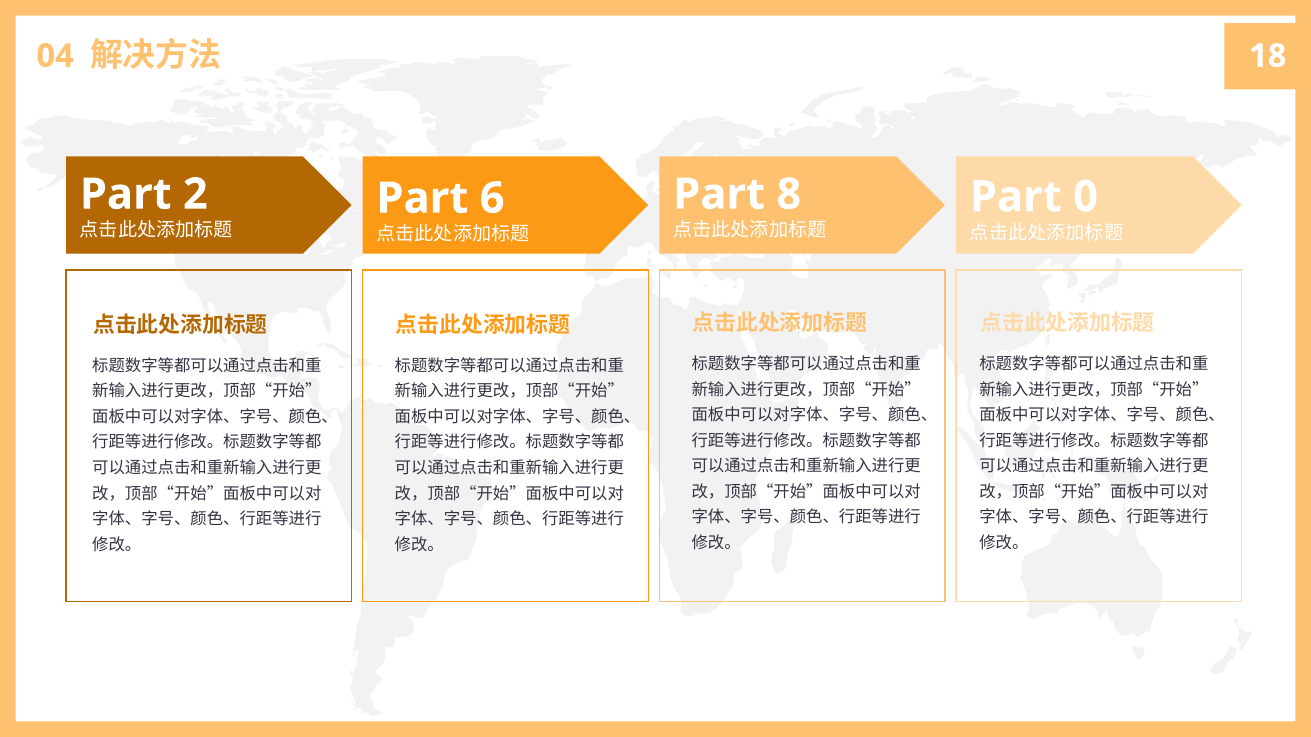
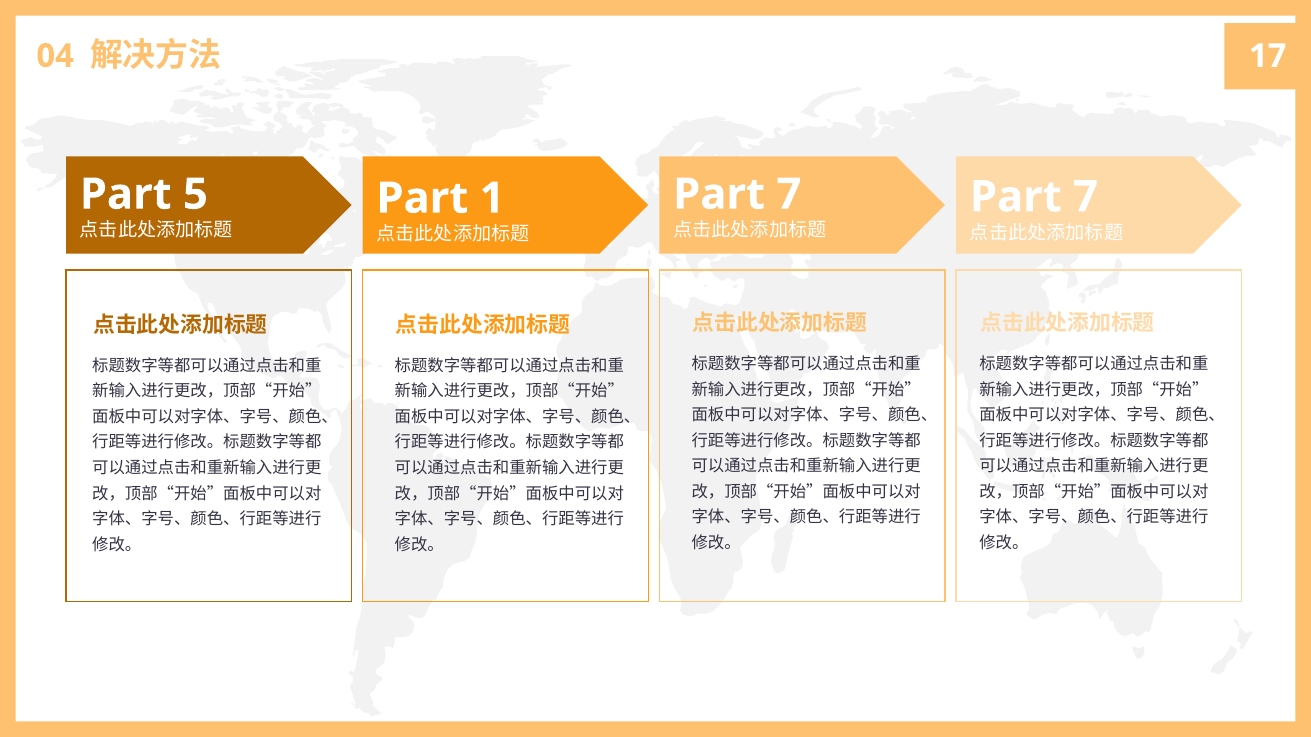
18: 18 -> 17 (1268, 56)
2: 2 -> 5 (195, 194)
8: 8 -> 7 (789, 194)
6: 6 -> 1 (492, 198)
0: 0 -> 7 (1086, 197)
